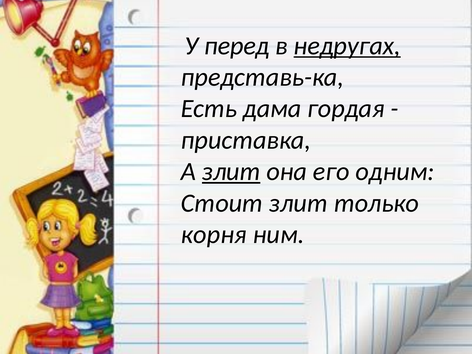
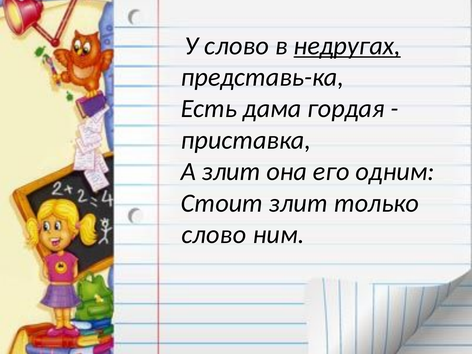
У перед: перед -> слово (237, 46)
злит underline: present -> none (231, 172)
корня: корня -> слово (214, 235)
